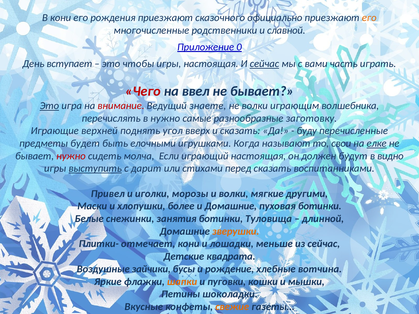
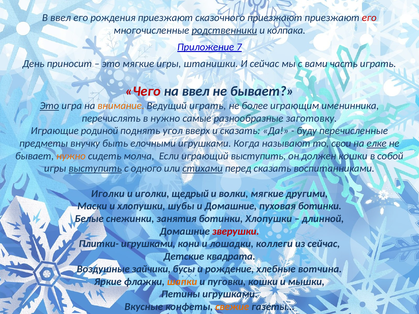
В кони: кони -> ввел (61, 18)
сказочного официально: официально -> приезжают (275, 18)
его colour: orange -> red (369, 18)
родственники underline: none -> present (224, 30)
славной: славной -> колпака (286, 30)
0: 0 -> 7 (239, 47)
вступает: вступает -> приносит (69, 64)
это чтобы: чтобы -> мягкие (138, 64)
игры настоящая: настоящая -> штанишки (211, 64)
сейчас underline: present -> none (264, 64)
внимание colour: red -> orange (121, 106)
Ведущий знаете: знаете -> играть (208, 106)
не волки: волки -> более (255, 106)
волшебника: волшебника -> именинника (350, 106)
верхней: верхней -> родиной (100, 131)
будет: будет -> внучку (85, 144)
нужно colour: red -> orange (71, 156)
играющий настоящая: настоящая -> выступить (258, 156)
должен будут: будут -> кошки (353, 156)
видно: видно -> собой (390, 156)
дарит: дарит -> одного (146, 169)
стихами underline: none -> present (203, 169)
Привел: Привел -> Иголки (108, 194)
морозы: морозы -> щедрый (190, 194)
более: более -> шубы (181, 206)
ботинки Туловища: Туловища -> Хлопушки (269, 219)
зверушки colour: orange -> red (236, 231)
Плитки- отмечает: отмечает -> игрушками (148, 244)
меньше: меньше -> коллеги (274, 244)
Петины шоколадки: шоколадки -> игрушками (230, 294)
